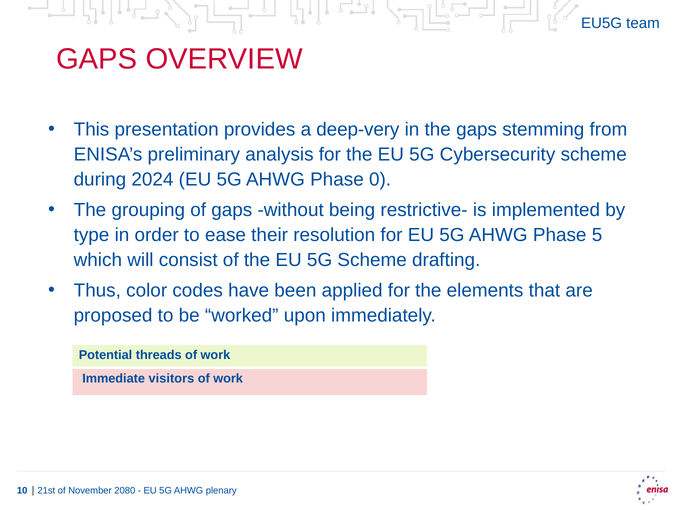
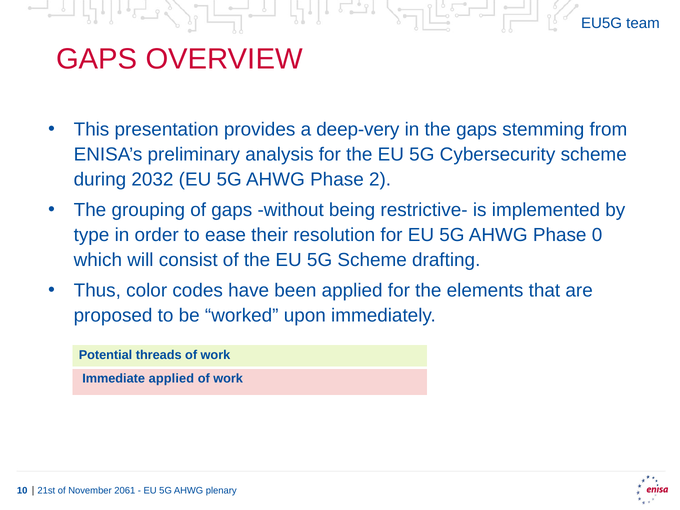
2024: 2024 -> 2032 (152, 179)
0: 0 -> 2 (380, 179)
5: 5 -> 0 (597, 235)
Immediate visitors: visitors -> applied (171, 378)
2080: 2080 -> 2061 (125, 491)
